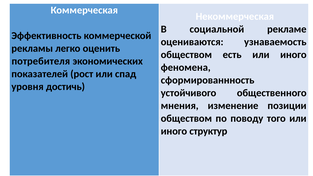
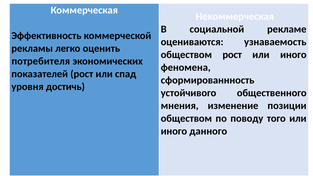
обществом есть: есть -> рост (232, 55)
структур: структур -> данного (208, 131)
